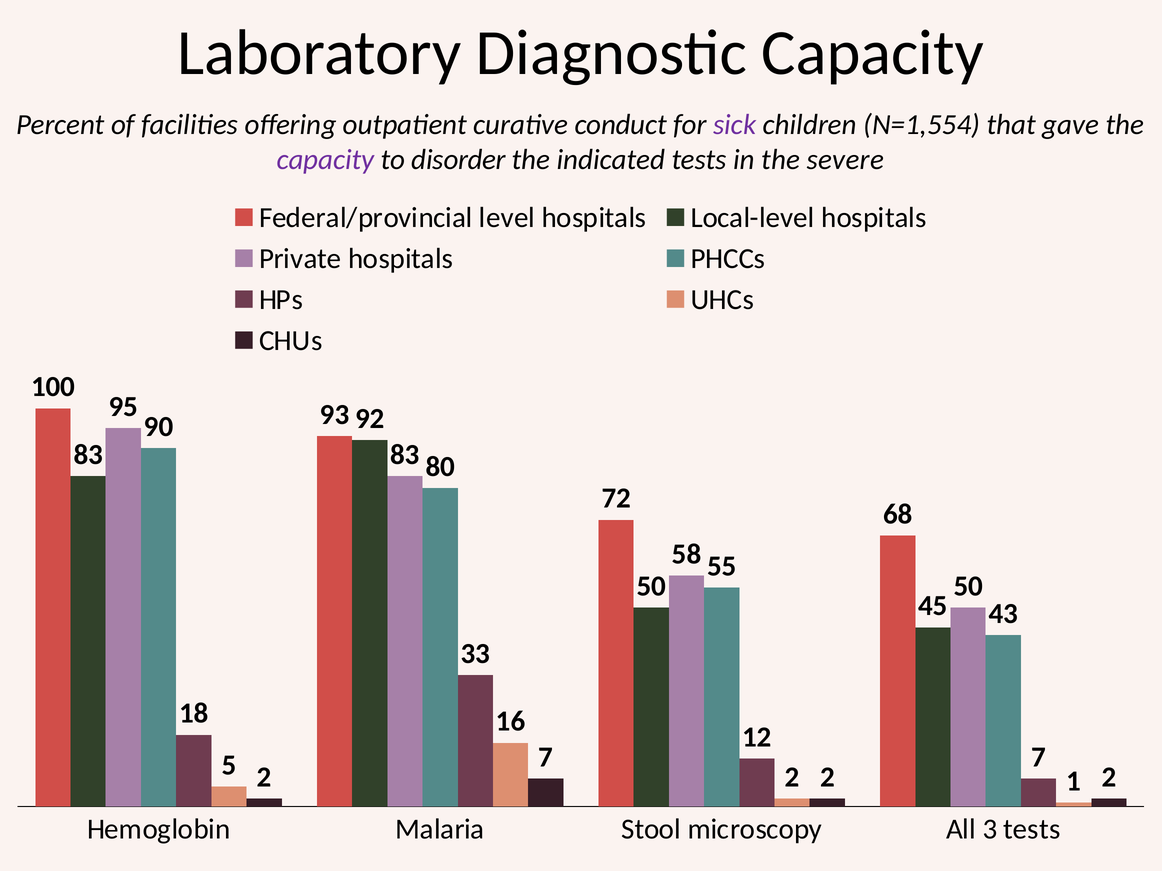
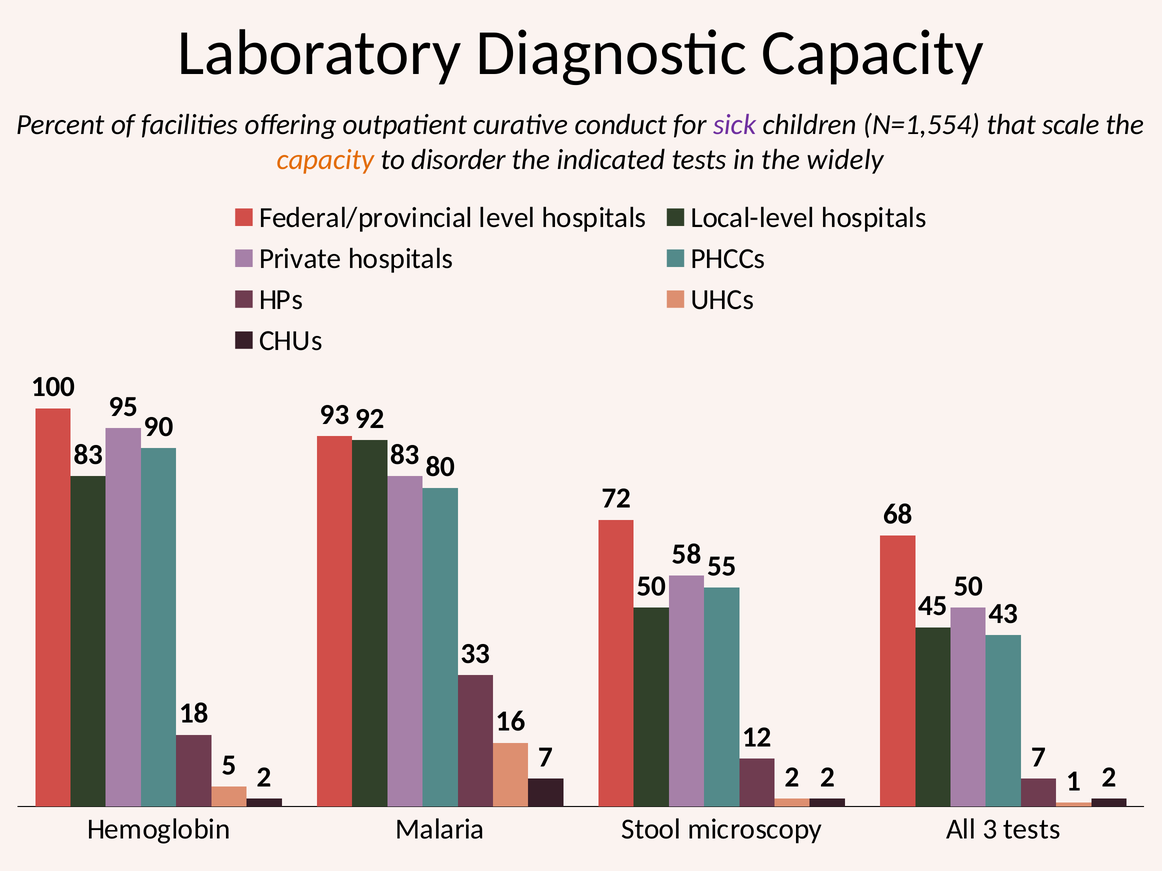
gave: gave -> scale (1071, 125)
capacity colour: purple -> orange (325, 160)
severe: severe -> widely (845, 160)
